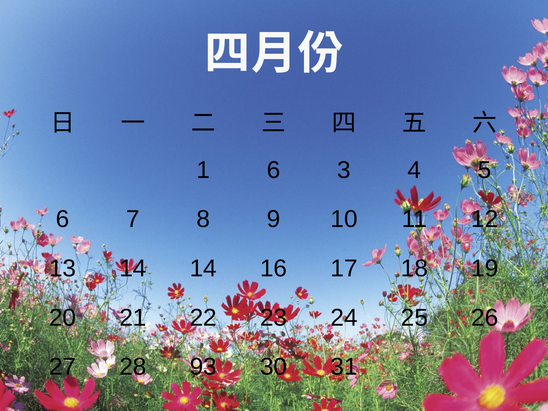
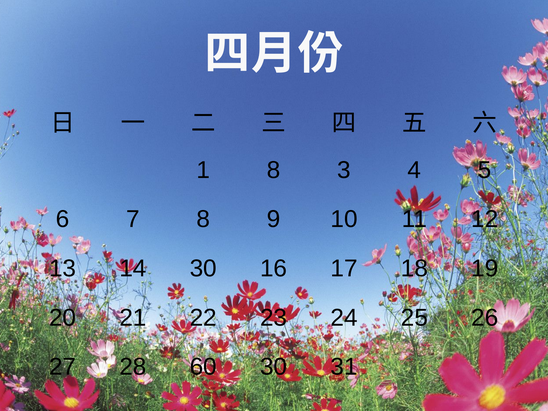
1 6: 6 -> 8 (274, 170)
14 14: 14 -> 30 (203, 268)
93: 93 -> 60 (203, 367)
